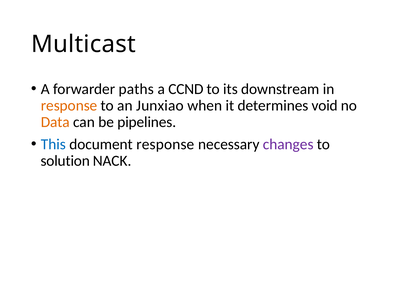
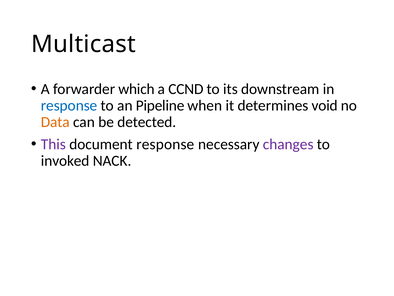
paths: paths -> which (136, 89)
response colour: orange -> blue (69, 105)
Junxiao: Junxiao -> Pipeline (160, 105)
pipelines: pipelines -> detected (147, 122)
This colour: blue -> purple (53, 144)
solution: solution -> invoked (65, 161)
